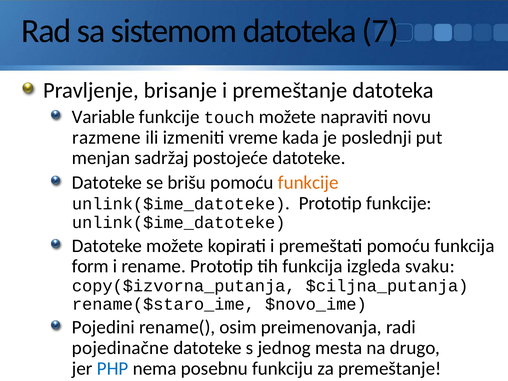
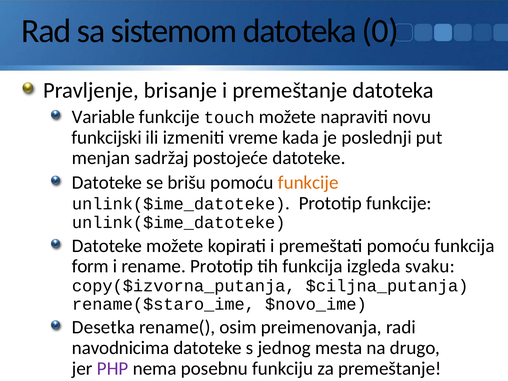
7: 7 -> 0 (380, 31)
razmene: razmene -> funkcijski (107, 137)
Pojedini: Pojedini -> Desetka (103, 327)
pojedinačne: pojedinačne -> navodnicima (121, 348)
PHP colour: blue -> purple (113, 369)
